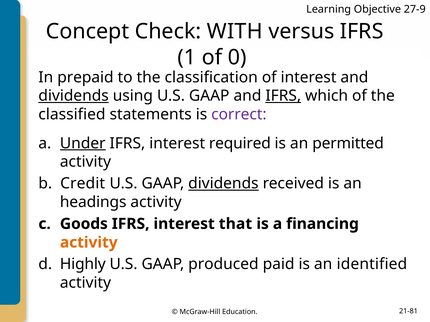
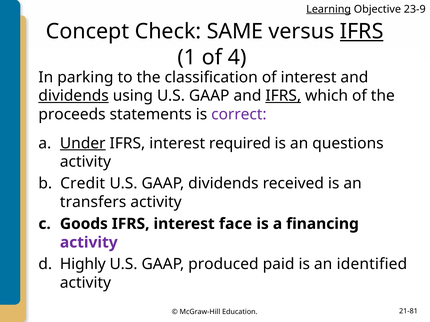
Learning underline: none -> present (329, 9)
27-9: 27-9 -> 23-9 (415, 9)
WITH: WITH -> SAME (235, 32)
IFRS underline: none -> present (362, 32)
0: 0 -> 4 (237, 57)
prepaid: prepaid -> parking (85, 77)
classified: classified -> proceeds (72, 115)
permitted: permitted -> questions (348, 143)
dividends underline: present -> none (223, 184)
headings: headings -> transfers (93, 202)
that: that -> face (235, 224)
activity colour: orange -> purple (89, 243)
